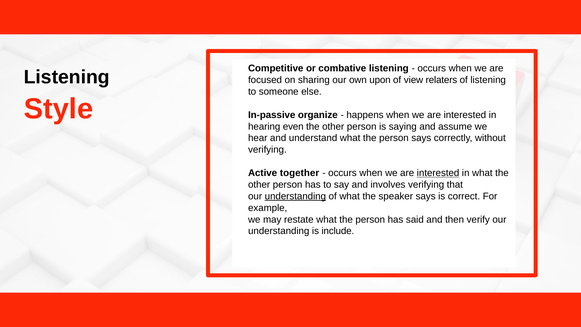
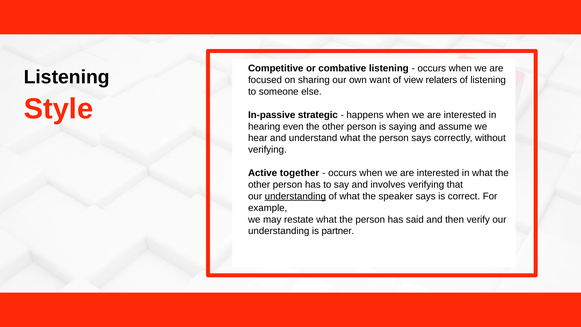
upon: upon -> want (380, 80)
organize: organize -> strategic (318, 115)
interested underline: present -> none (438, 173)
include: include -> partner (338, 231)
